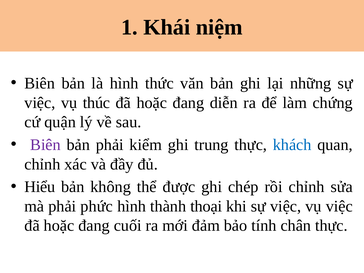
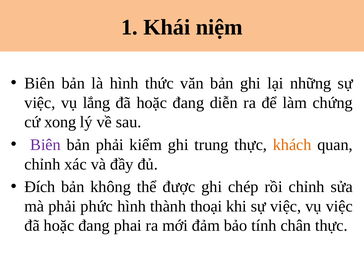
thúc: thúc -> lắng (96, 103)
quận: quận -> xong (60, 122)
khách colour: blue -> orange (292, 145)
Hiểu: Hiểu -> Đích (40, 187)
cuối: cuối -> phai (128, 226)
